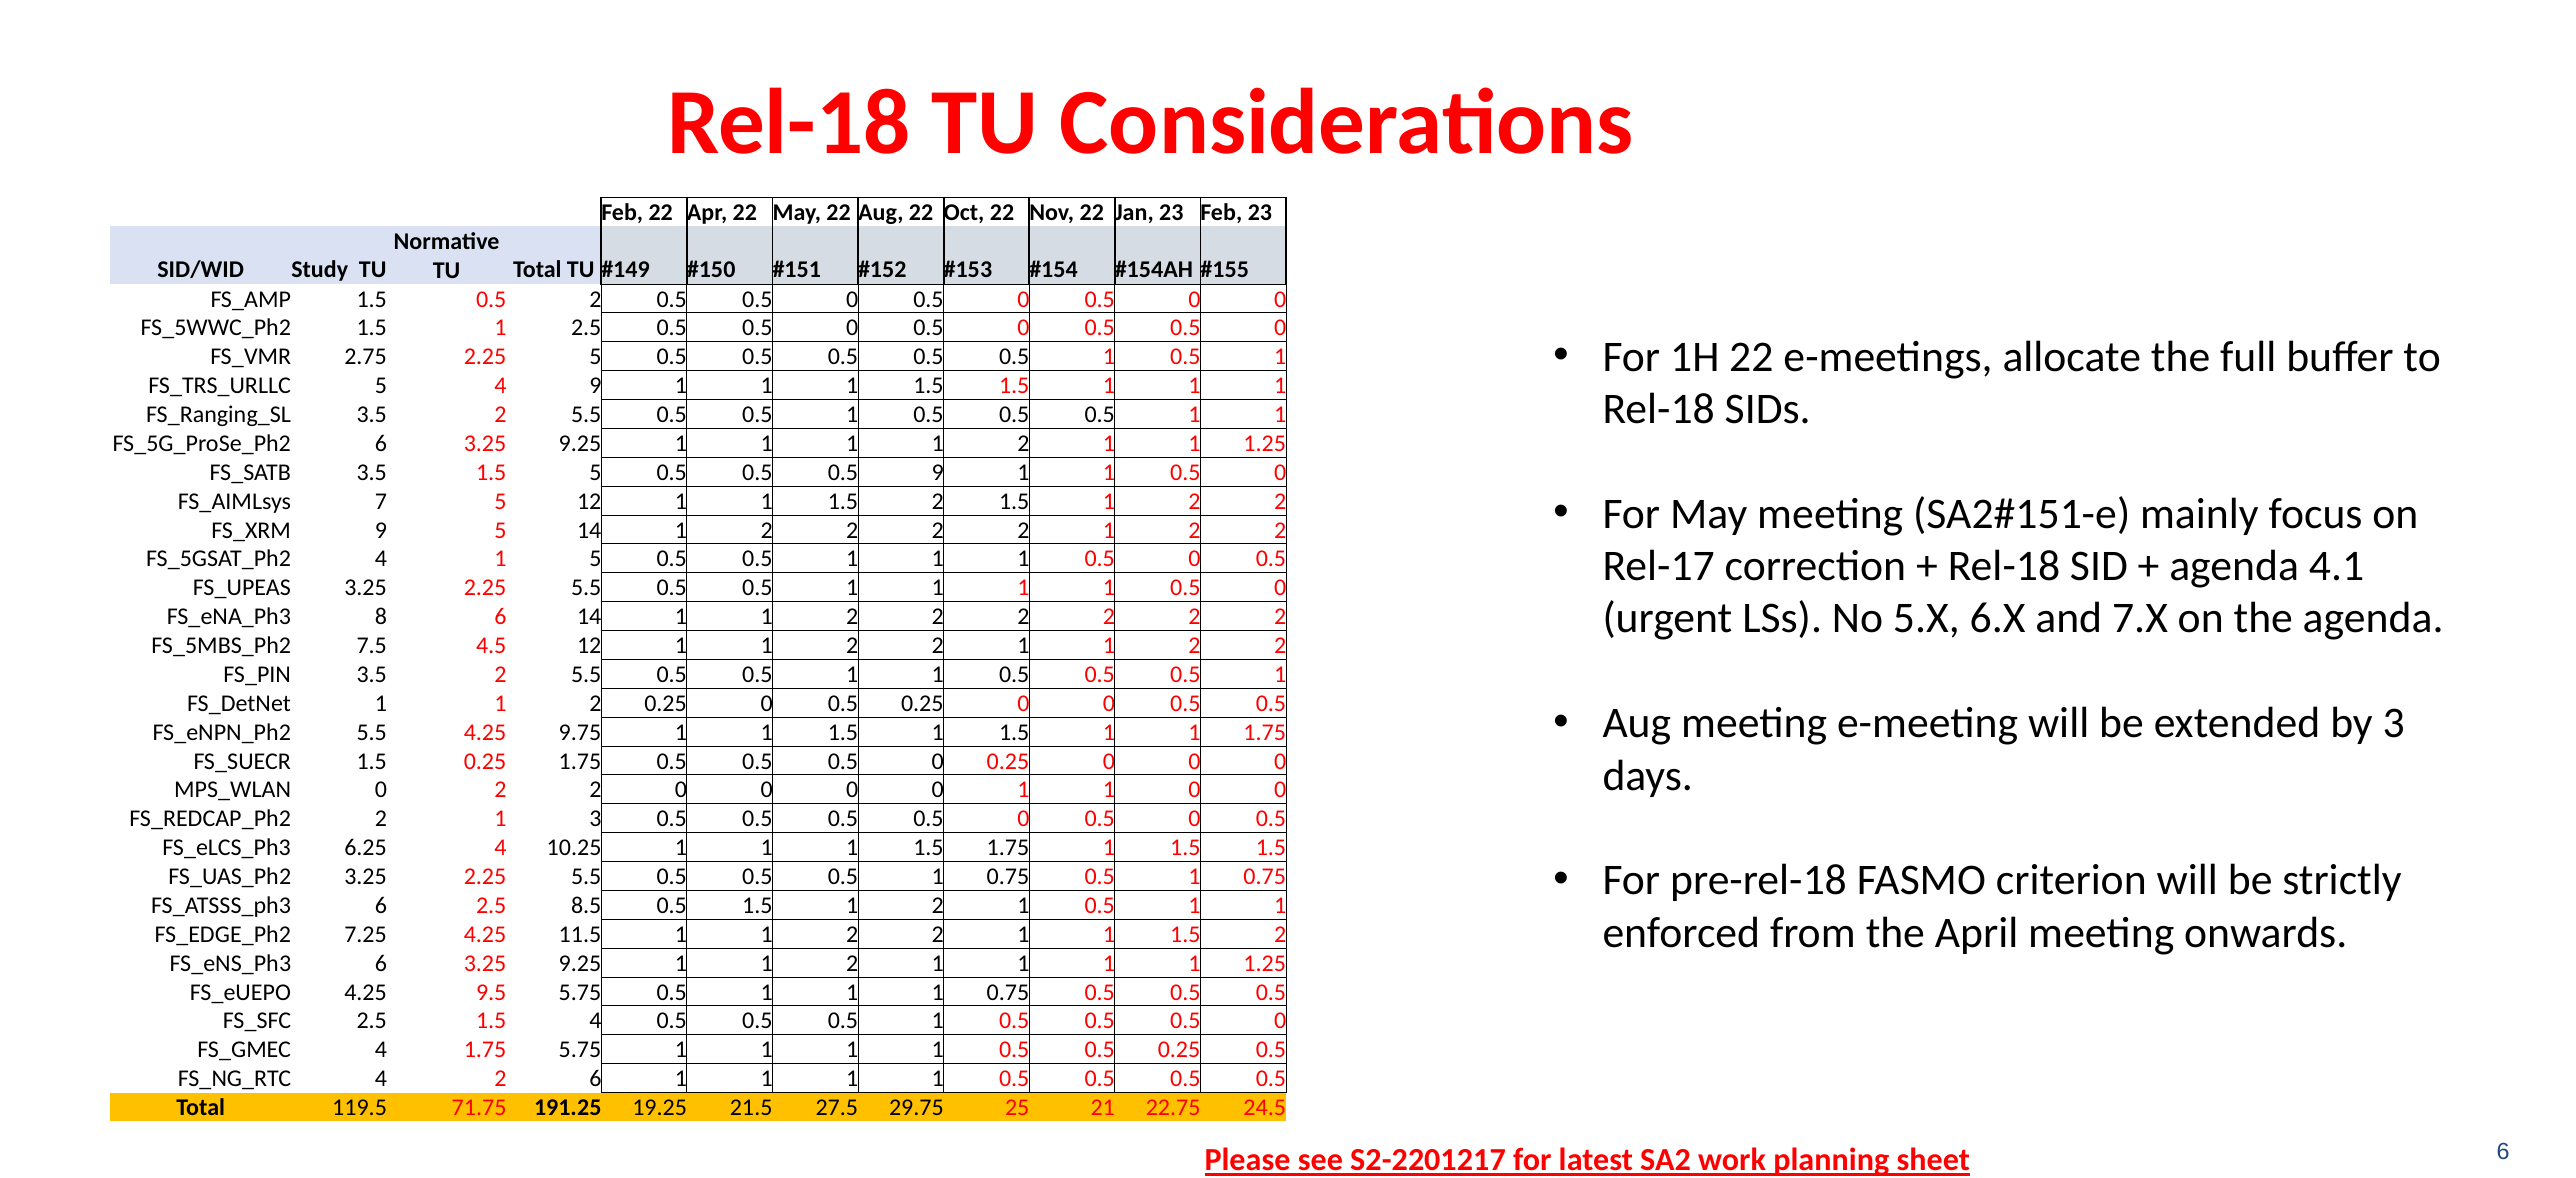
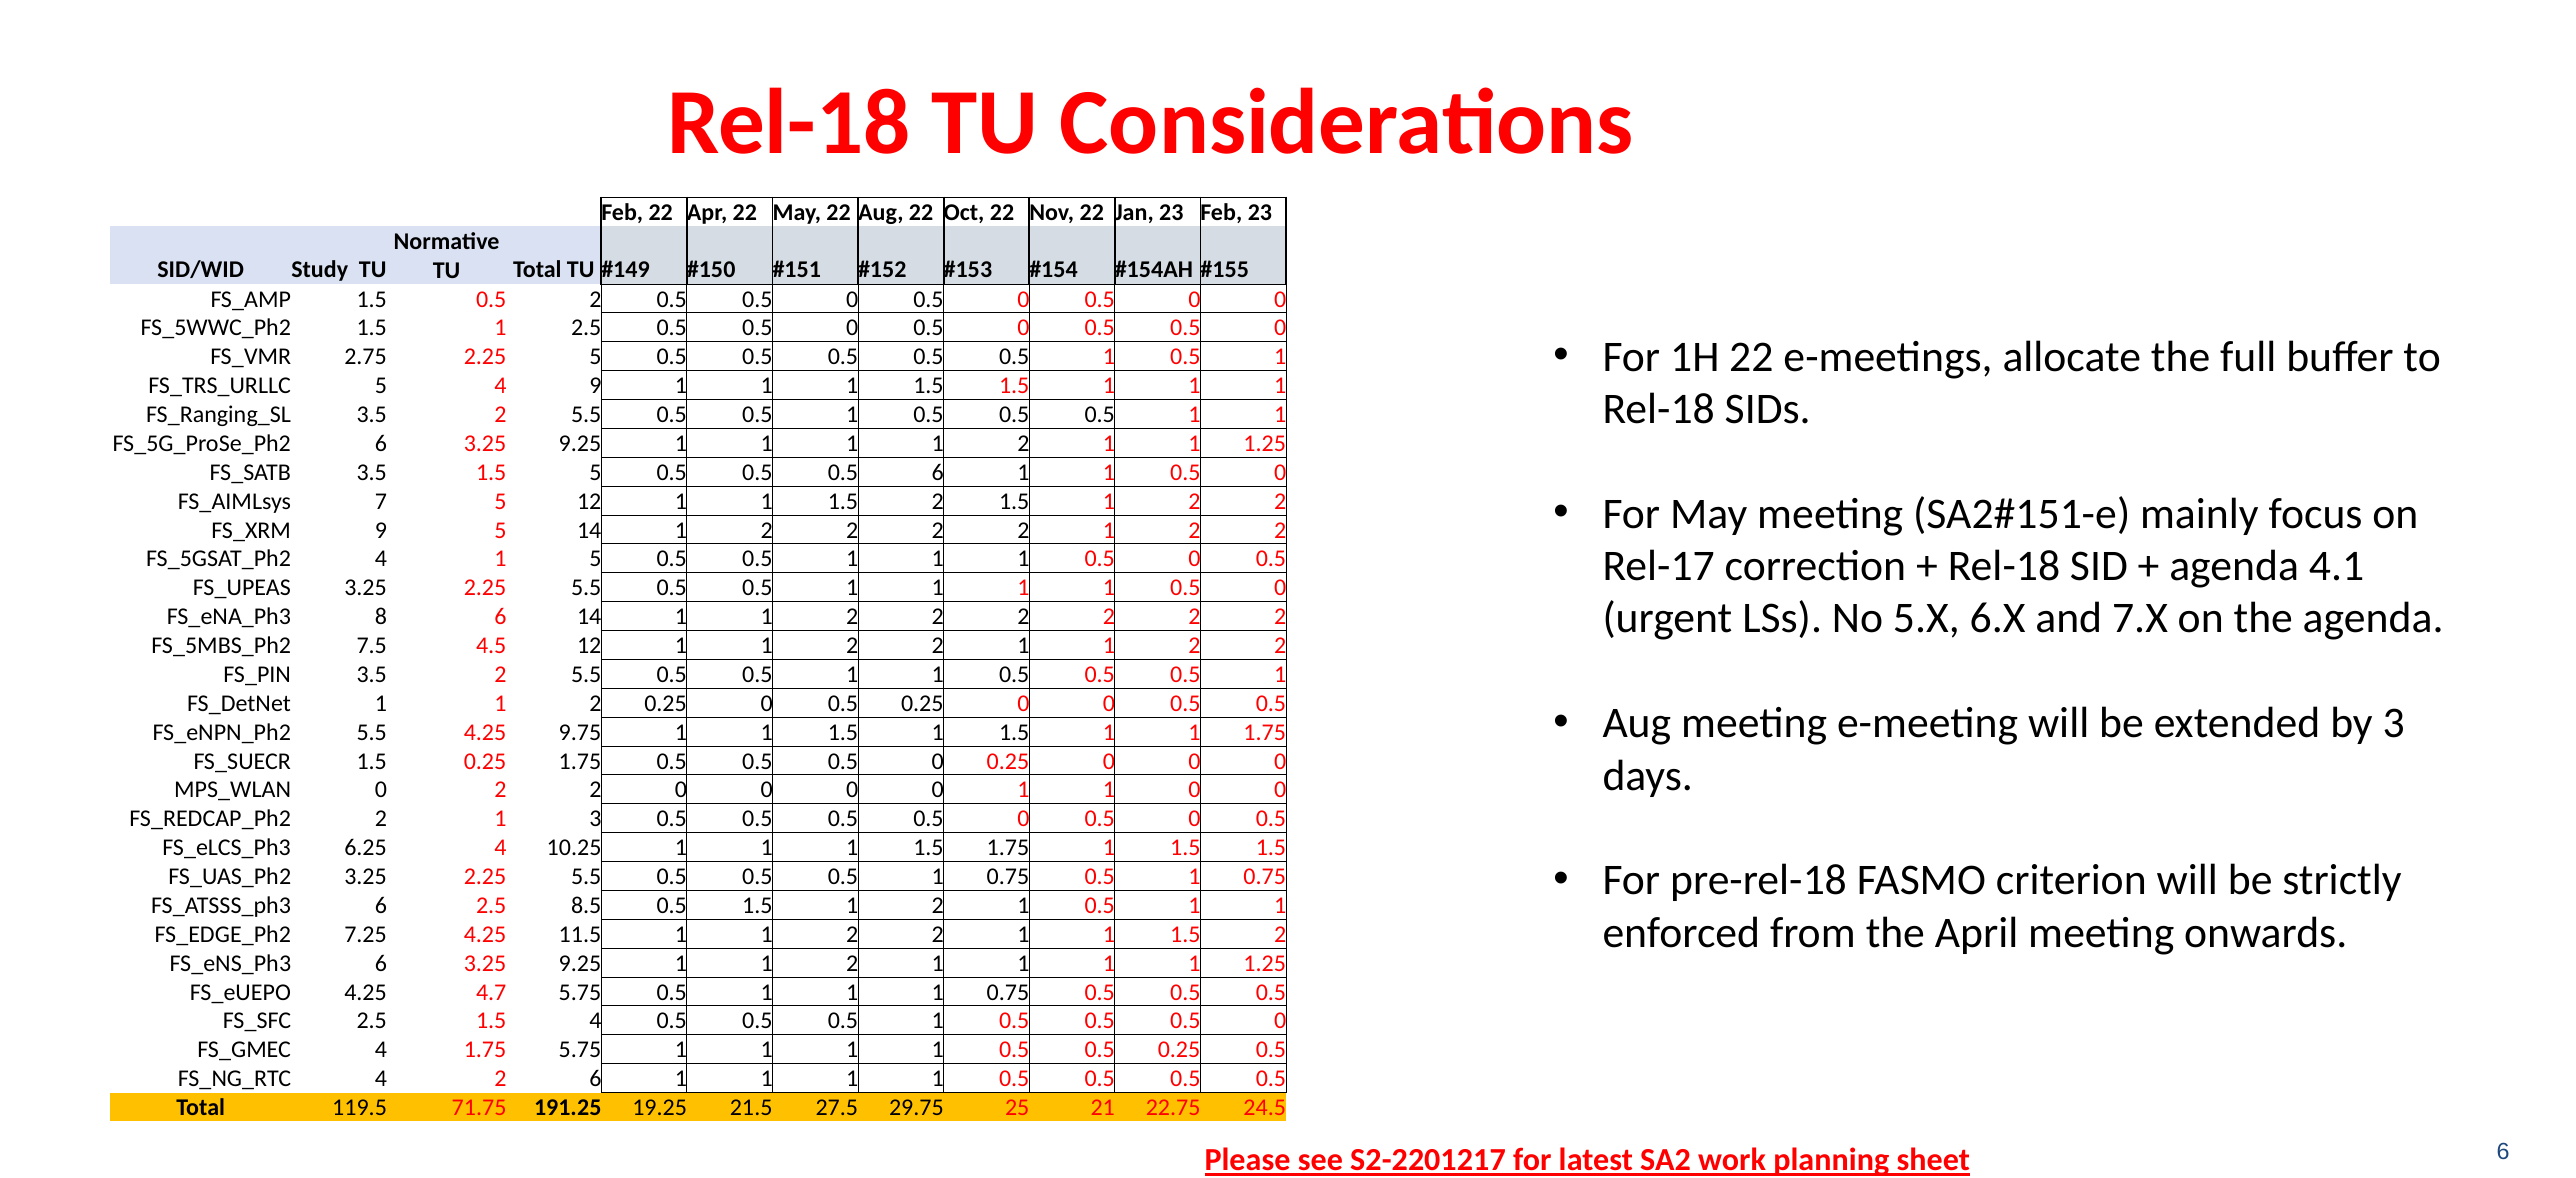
0.5 9: 9 -> 6 (938, 472)
9.5: 9.5 -> 4.7 (491, 992)
